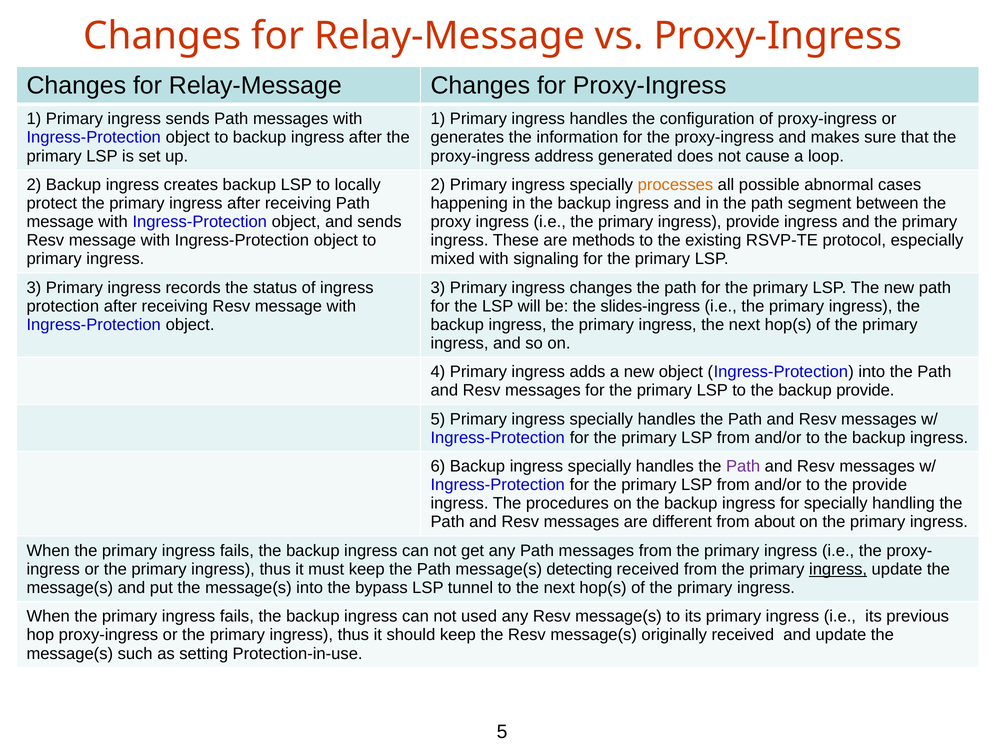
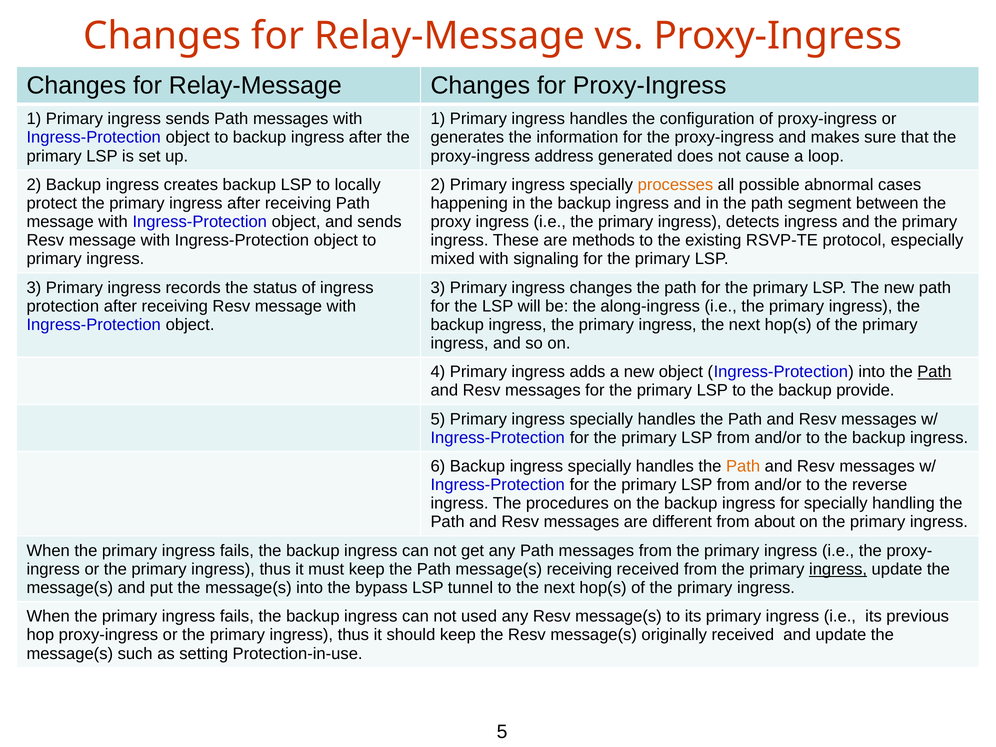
ingress provide: provide -> detects (753, 222)
slides-ingress: slides-ingress -> along-ingress (650, 306)
Path underline: none -> present (934, 372)
Path colour: purple -> orange (743, 466)
the provide: provide -> reverse (880, 485)
message(s detecting: detecting -> receiving (579, 569)
